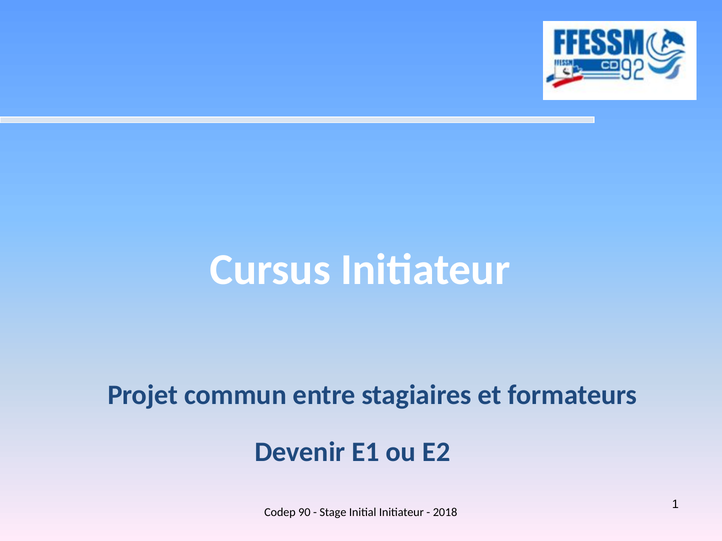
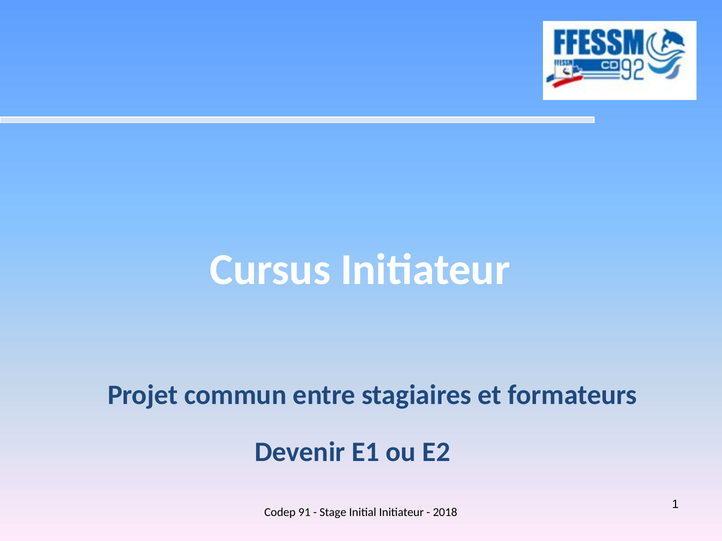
90: 90 -> 91 (304, 513)
